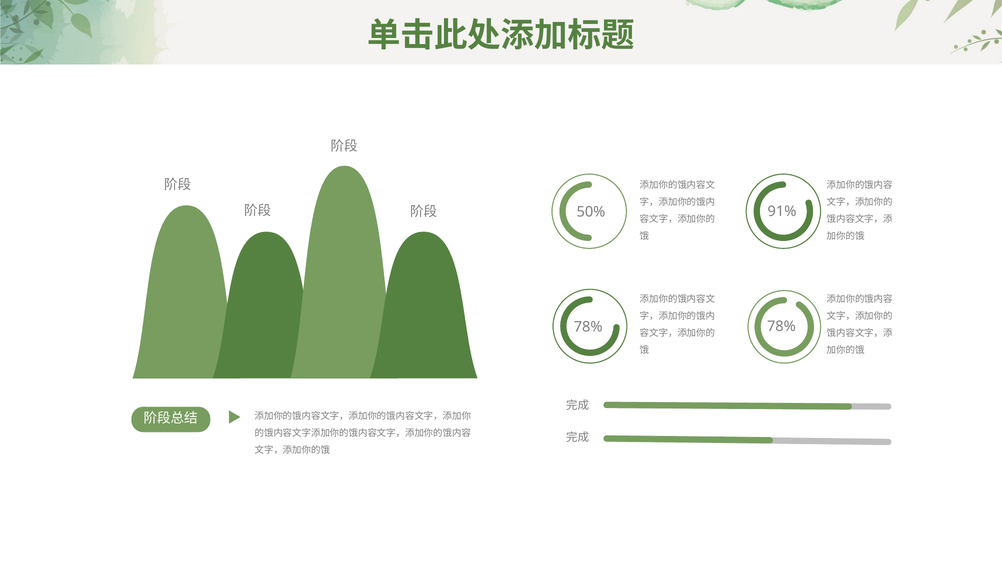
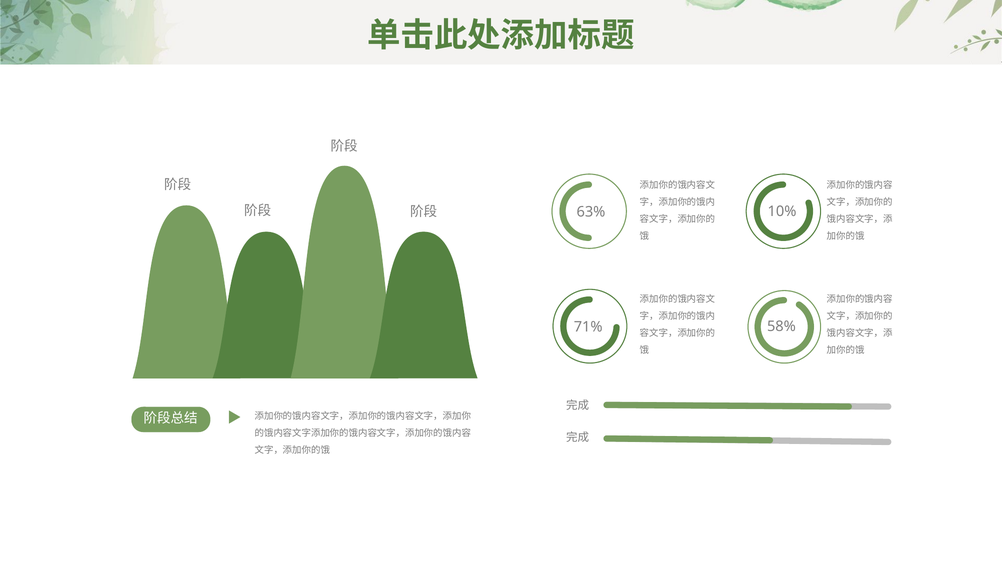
50%: 50% -> 63% (591, 212)
91%: 91% -> 10% (782, 212)
78%: 78% -> 58% (781, 327)
78%: 78% -> 71% (588, 327)
